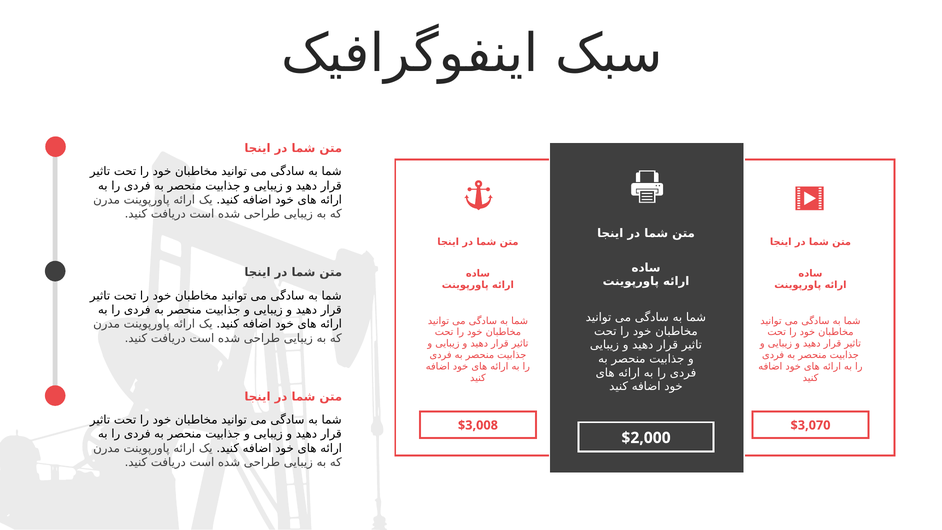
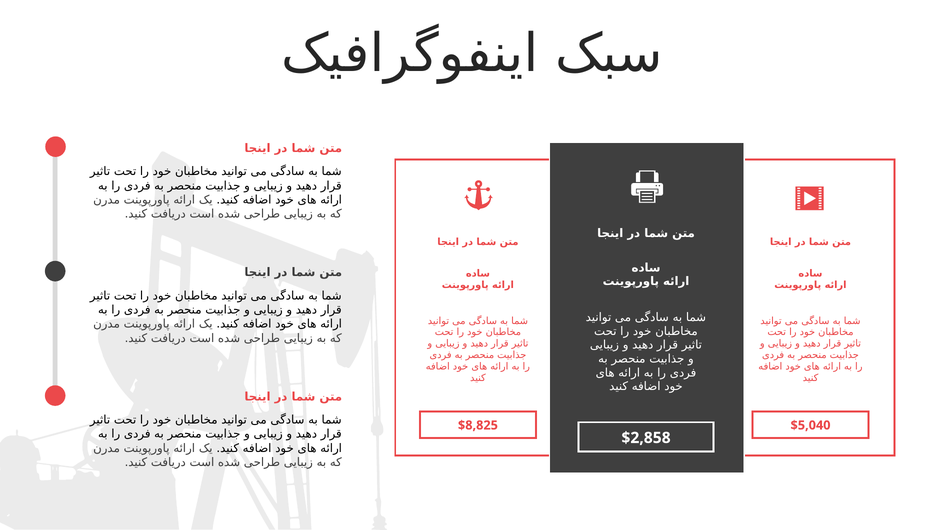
$3,008: $3,008 -> $8,825 (478, 425)
$3,070: $3,070 -> $5,040 (811, 425)
$2,000: $2,000 -> $2,858 (646, 438)
